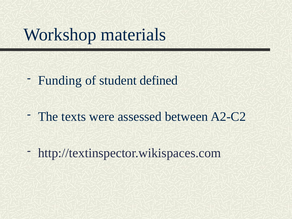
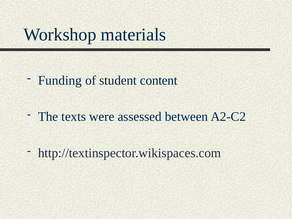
defined: defined -> content (159, 80)
